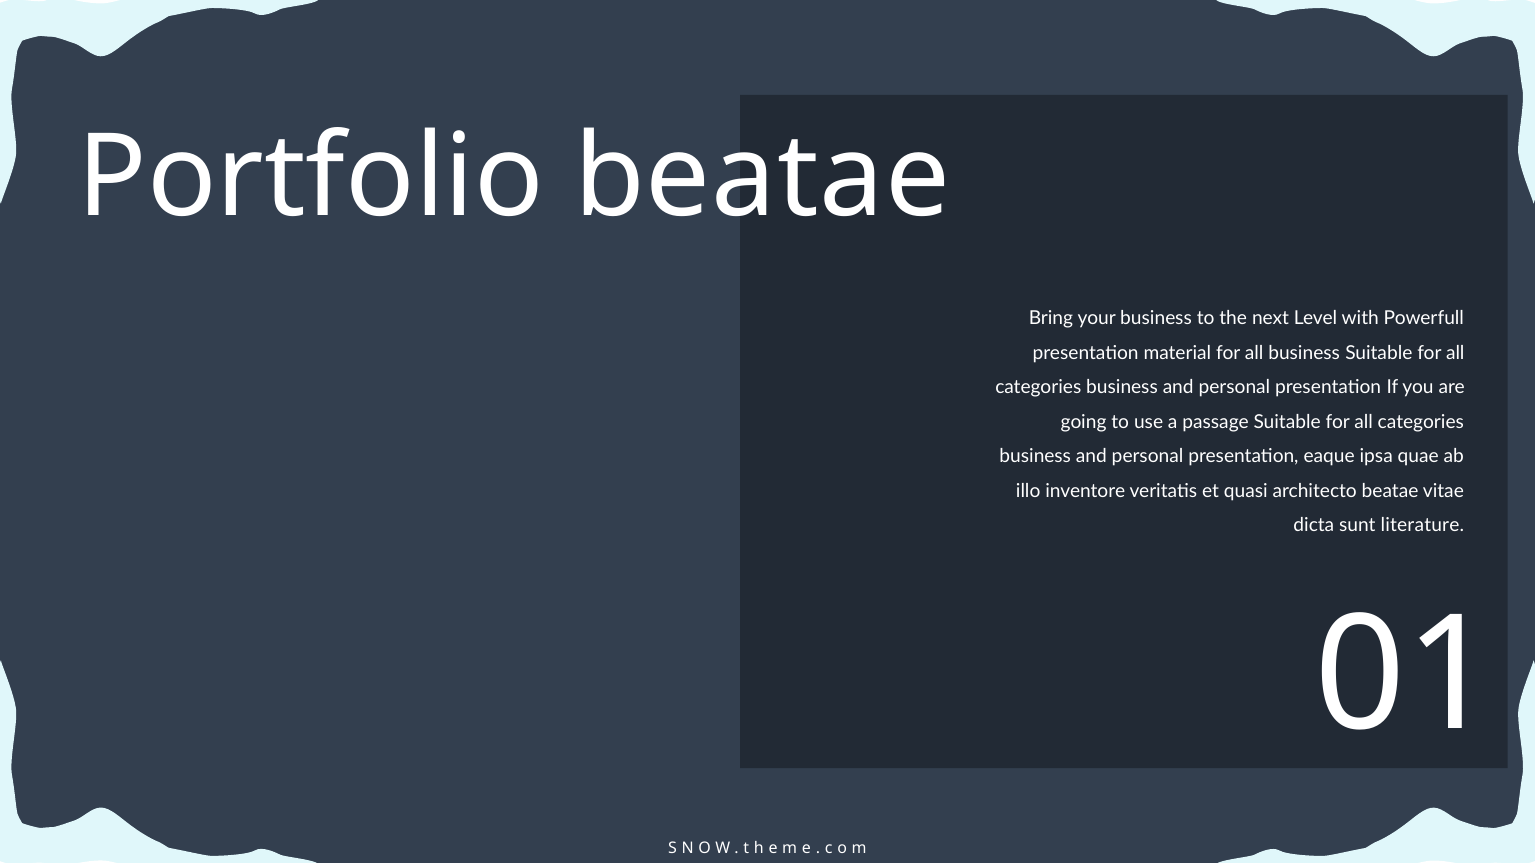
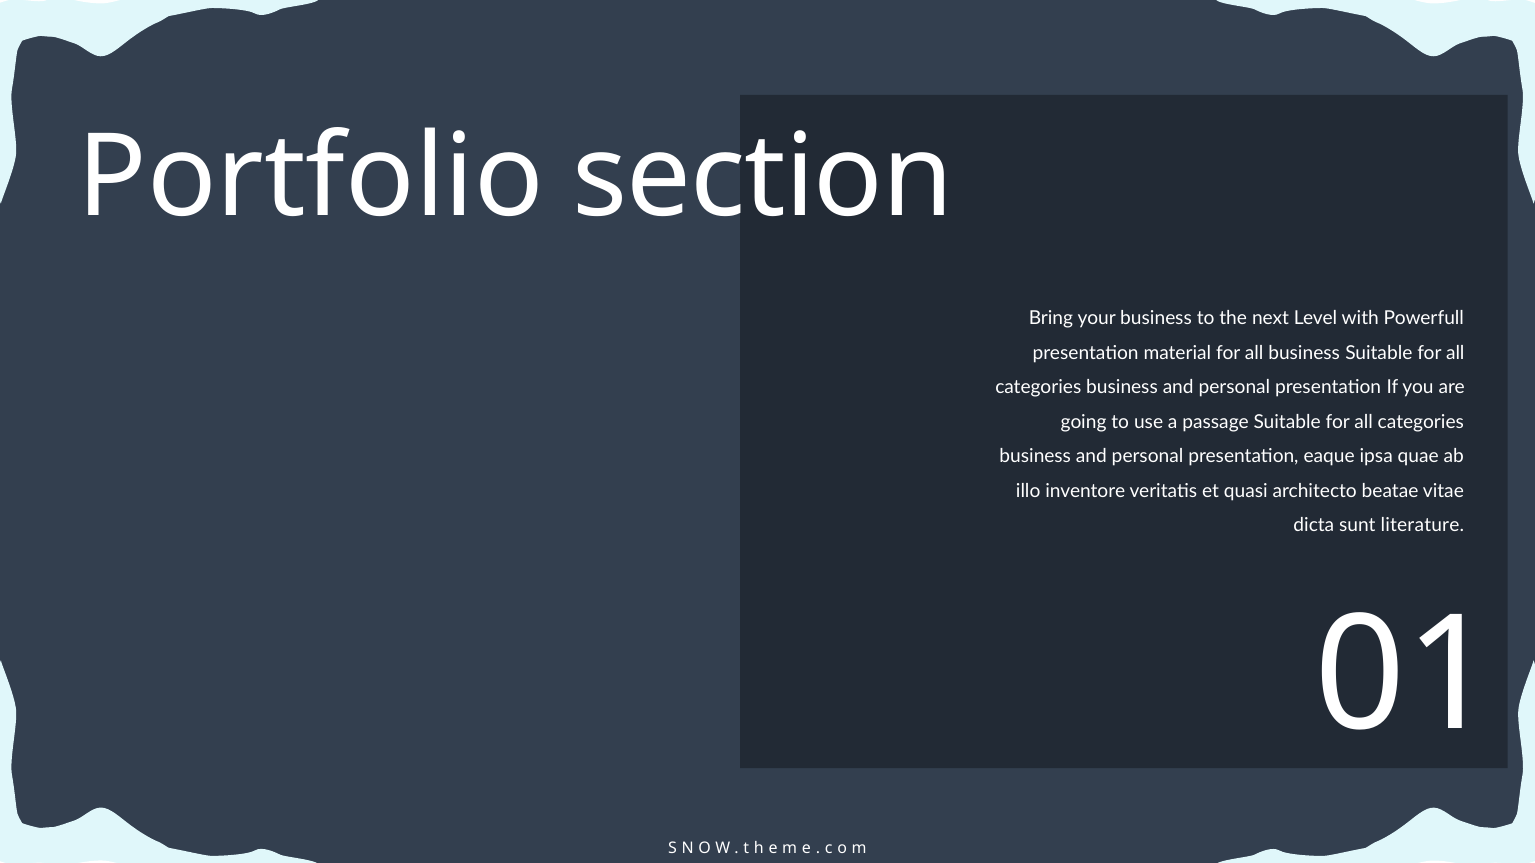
Portfolio beatae: beatae -> section (763, 178)
